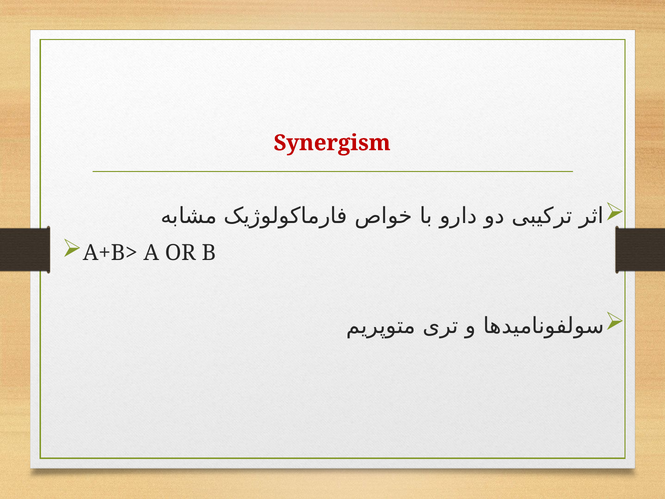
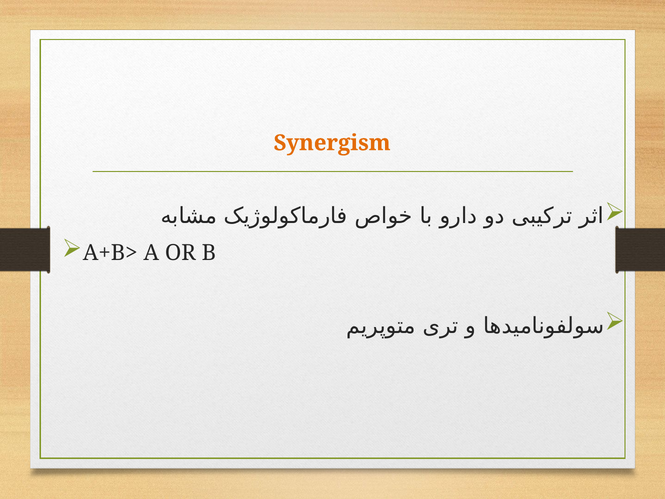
Synergism colour: red -> orange (332, 143)
